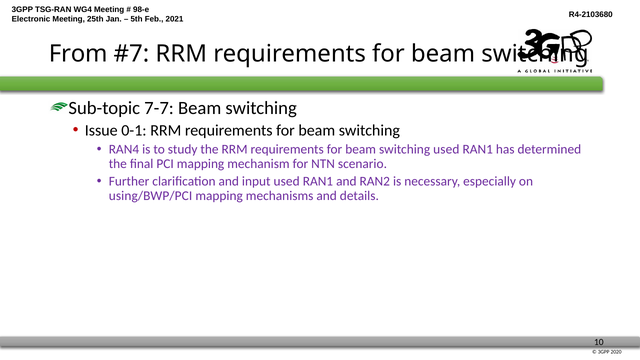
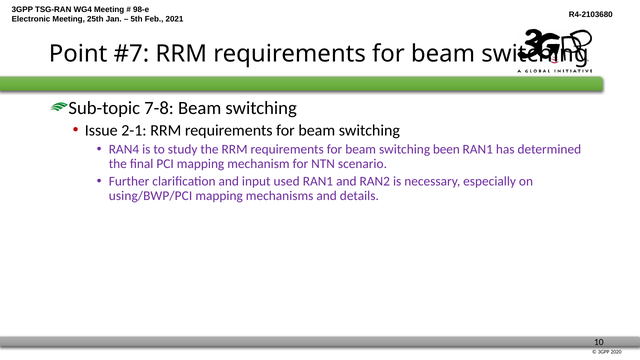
From: From -> Point (78, 54)
7-7: 7-7 -> 7-8 (159, 108)
0-1: 0-1 -> 2-1 (134, 130)
switching used: used -> been (446, 149)
